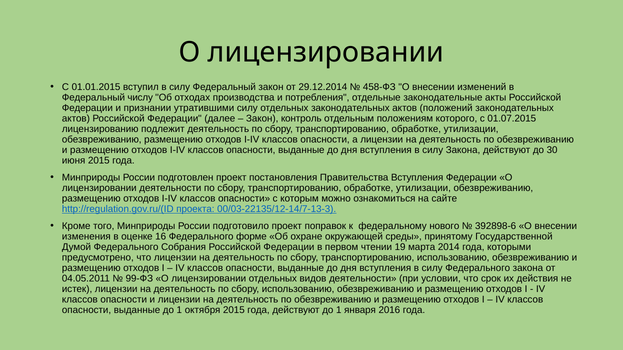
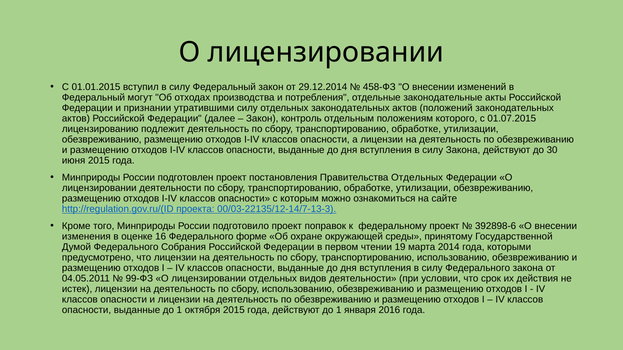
числу: числу -> могут (140, 97)
Правительства Вступления: Вступления -> Отдельных (417, 178)
федеральному нового: нового -> проект (444, 226)
